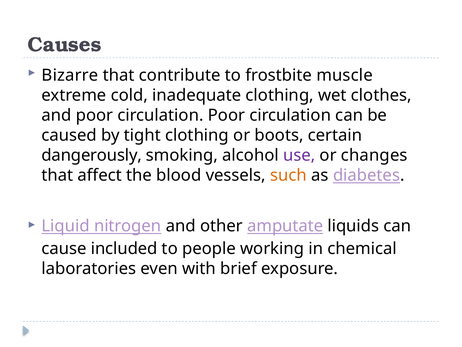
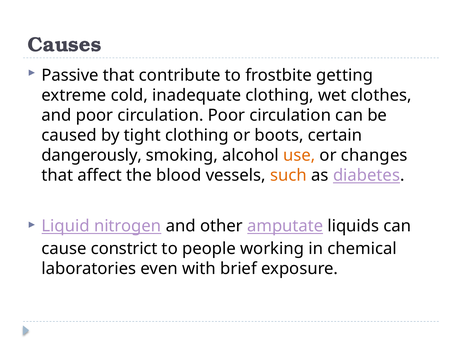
Bizarre: Bizarre -> Passive (70, 75)
muscle: muscle -> getting (345, 75)
use colour: purple -> orange (299, 155)
included: included -> constrict (124, 248)
